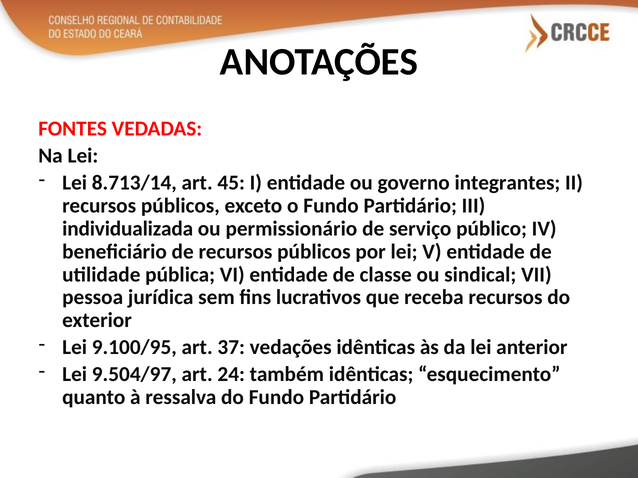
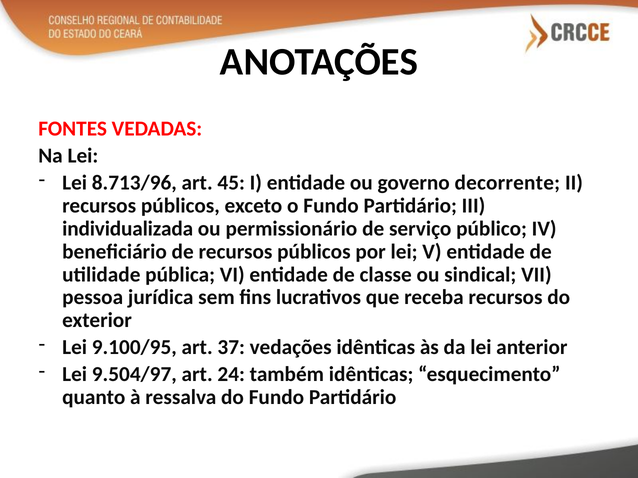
8.713/14: 8.713/14 -> 8.713/96 (134, 183)
integrantes: integrantes -> decorrente (507, 183)
